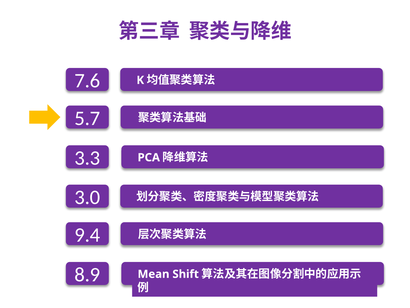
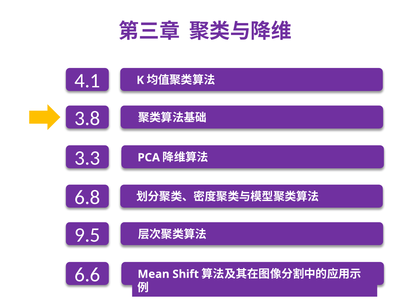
7.6: 7.6 -> 4.1 (87, 81)
5.7: 5.7 -> 3.8 (87, 118)
3.0: 3.0 -> 6.8 (87, 197)
9.4: 9.4 -> 9.5 (87, 235)
8.9: 8.9 -> 6.6 (87, 274)
